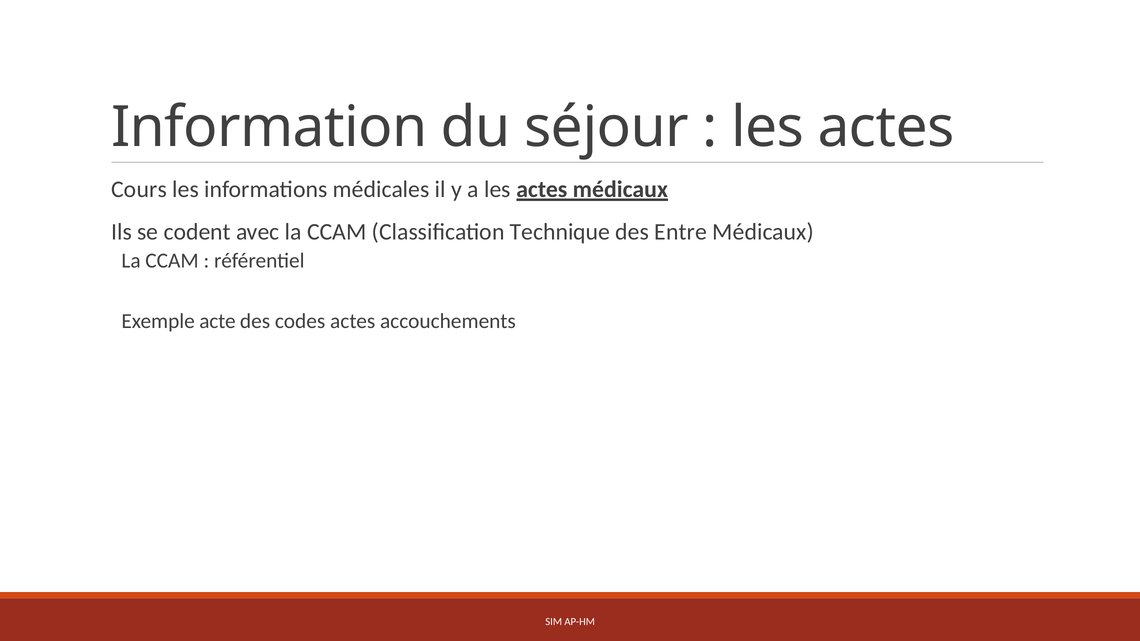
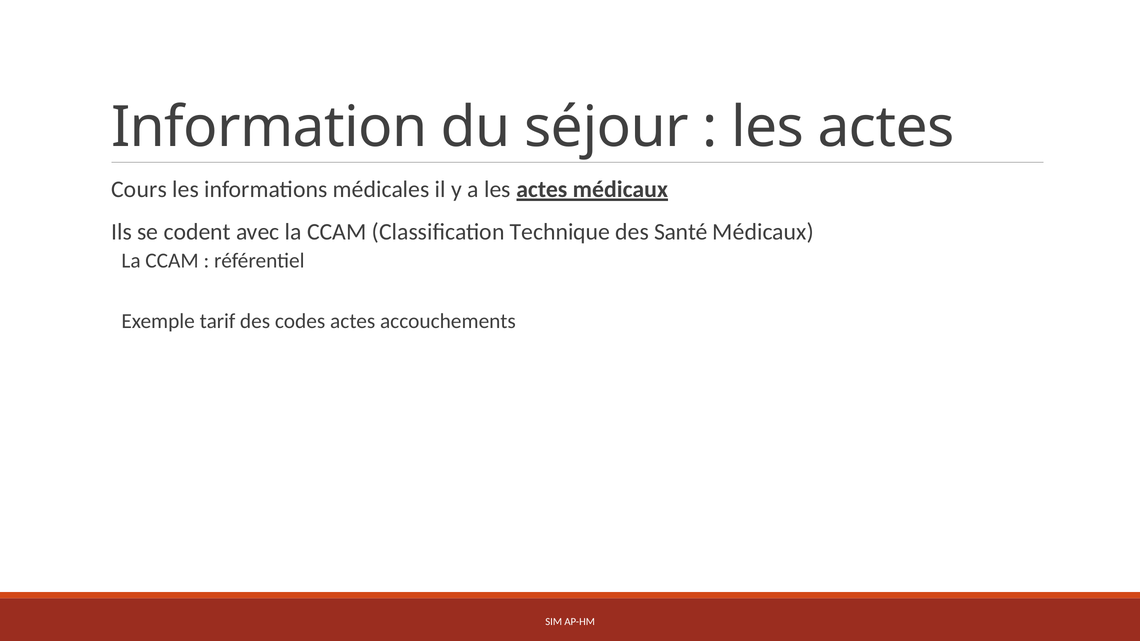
Entre: Entre -> Santé (681, 232)
acte: acte -> tarif (217, 321)
